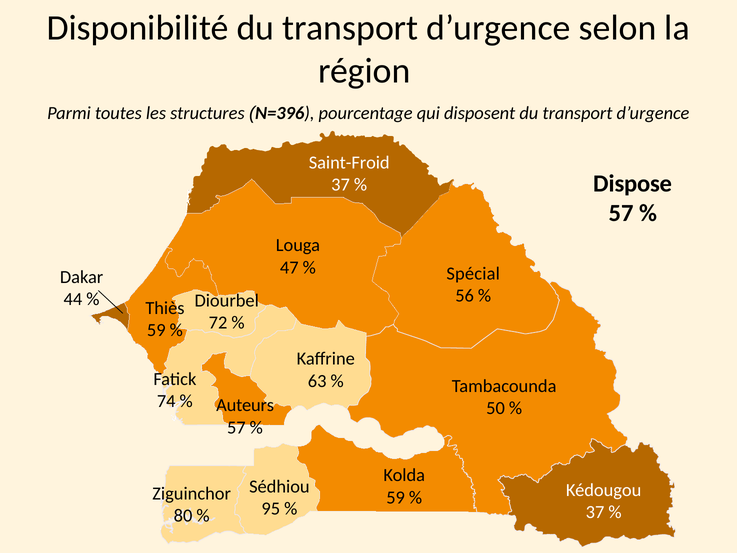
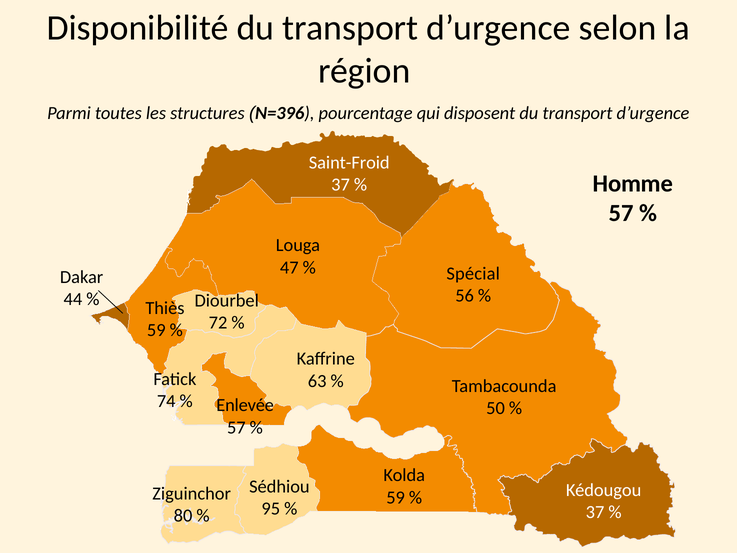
Dispose: Dispose -> Homme (633, 184)
Auteurs: Auteurs -> Enlevée (245, 405)
